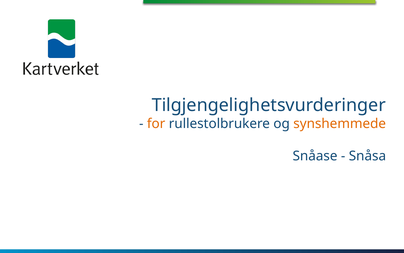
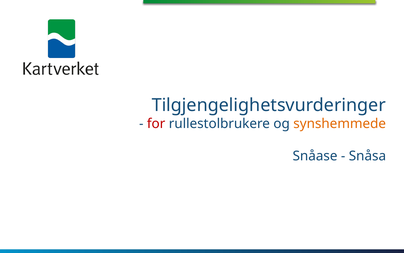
for colour: orange -> red (156, 123)
